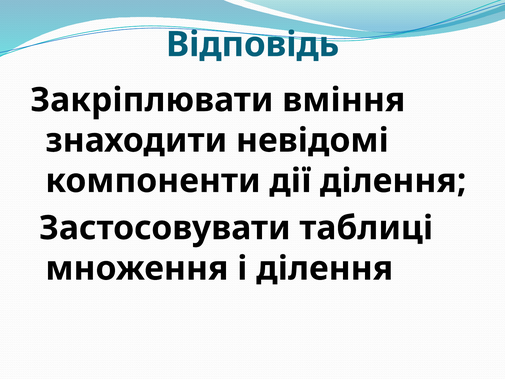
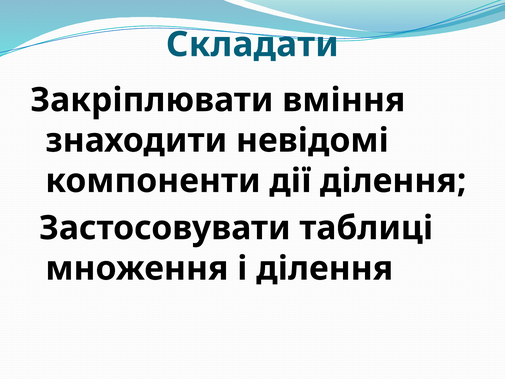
Відповідь: Відповідь -> Складати (252, 45)
